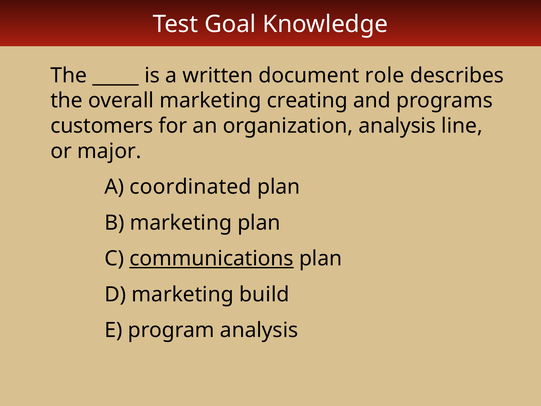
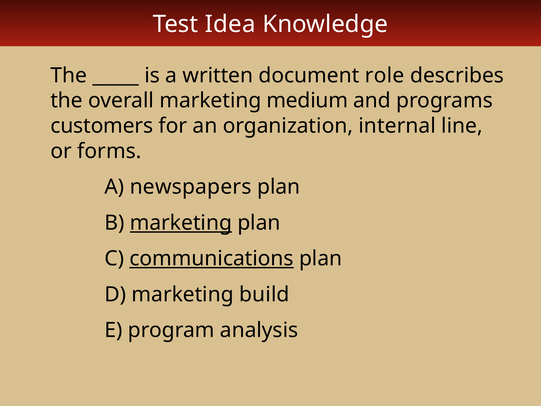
Goal: Goal -> Idea (230, 24)
creating: creating -> medium (307, 101)
organization analysis: analysis -> internal (397, 126)
major: major -> forms (109, 151)
coordinated: coordinated -> newspapers (191, 187)
marketing underline: none -> present (181, 223)
